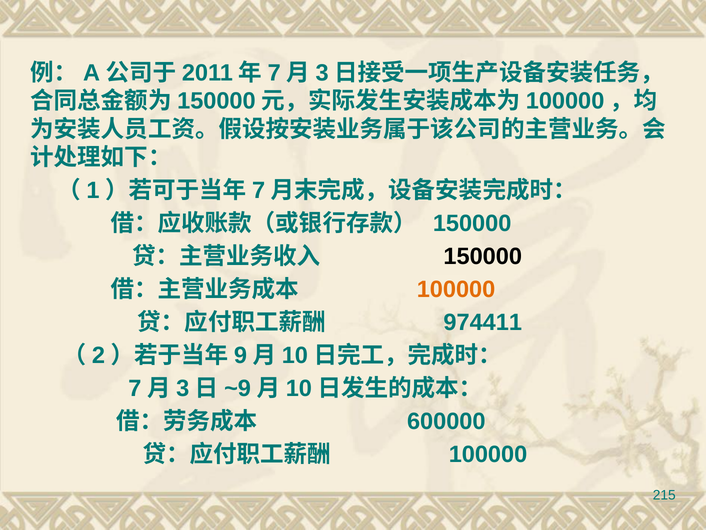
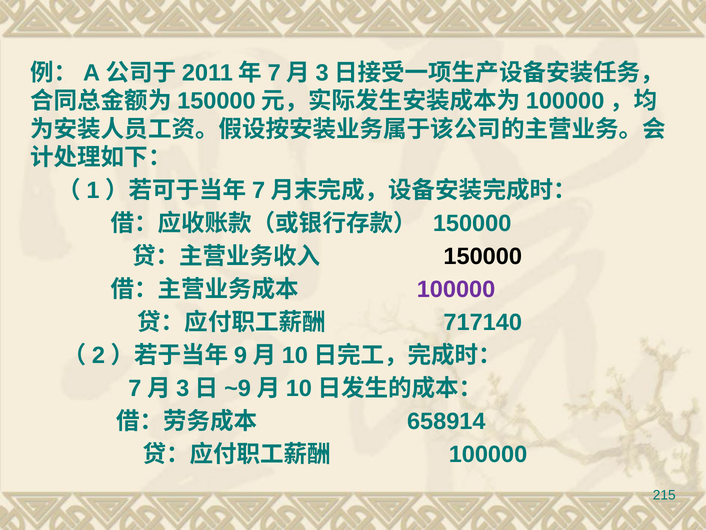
100000 colour: orange -> purple (456, 289)
974411: 974411 -> 717140 (483, 322)
600000: 600000 -> 658914 (446, 421)
